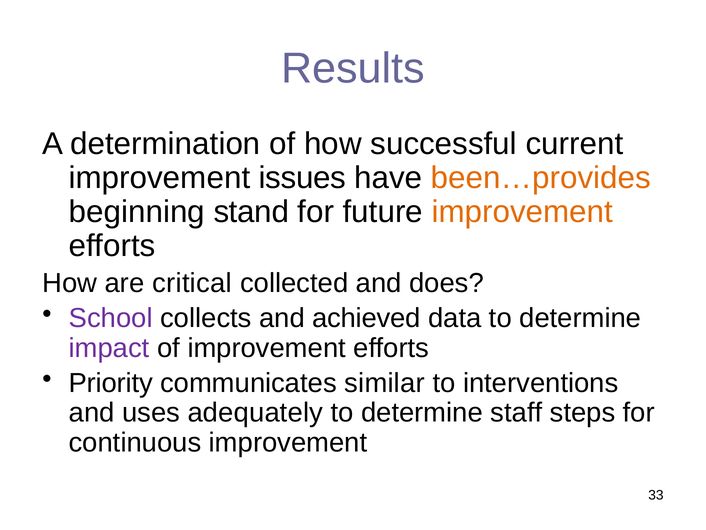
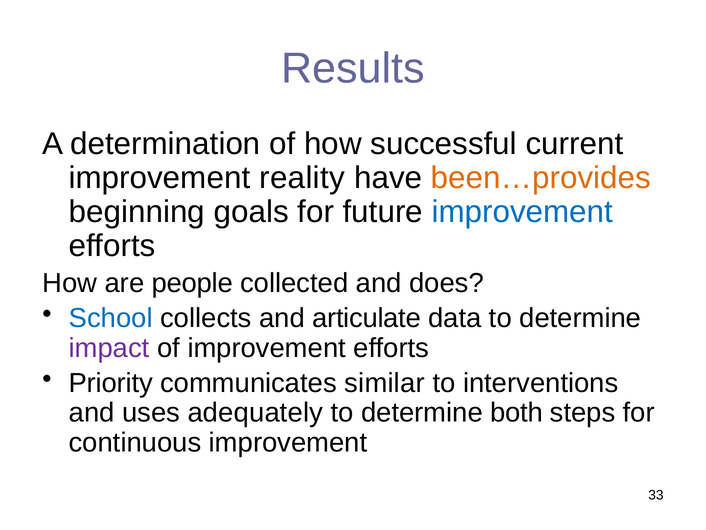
issues: issues -> reality (302, 178)
stand: stand -> goals (251, 212)
improvement colour: orange -> blue (522, 212)
critical: critical -> people (192, 283)
School colour: purple -> blue (111, 318)
achieved: achieved -> articulate (367, 318)
staff: staff -> both (517, 413)
